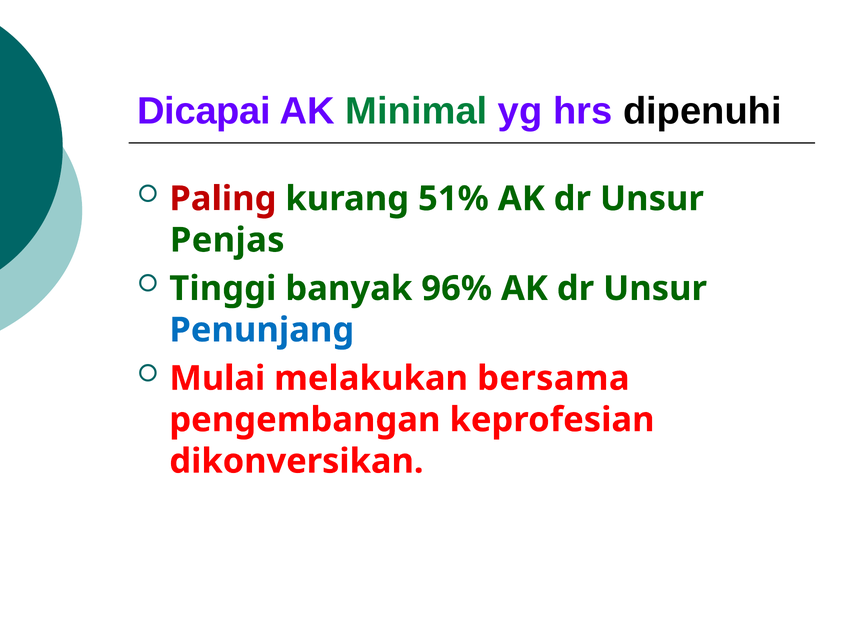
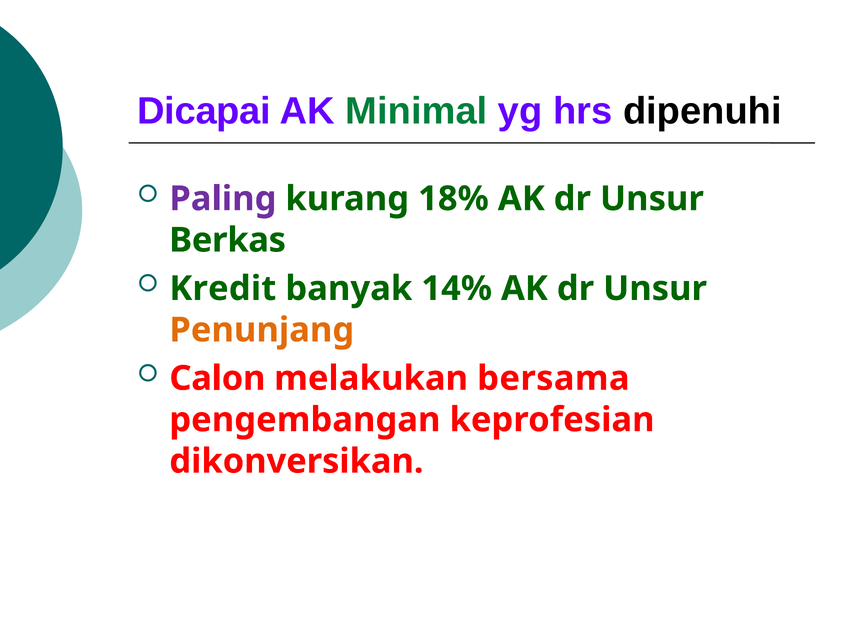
Paling colour: red -> purple (223, 199)
51%: 51% -> 18% (453, 199)
Penjas: Penjas -> Berkas (228, 240)
Tinggi: Tinggi -> Kredit (223, 289)
96%: 96% -> 14% (457, 289)
Penunjang colour: blue -> orange (262, 330)
Mulai: Mulai -> Calon (217, 379)
